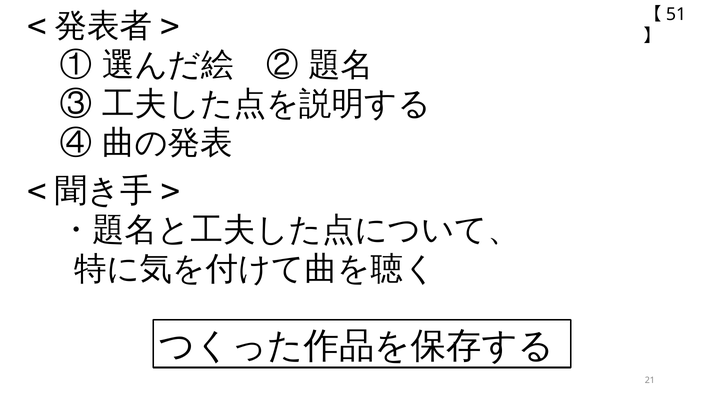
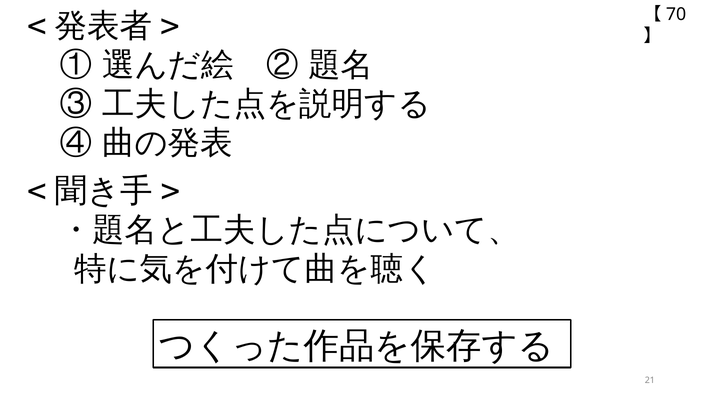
51: 51 -> 70 (676, 14)
